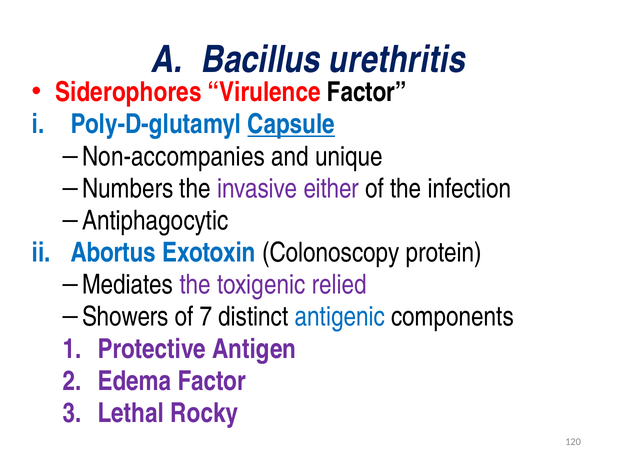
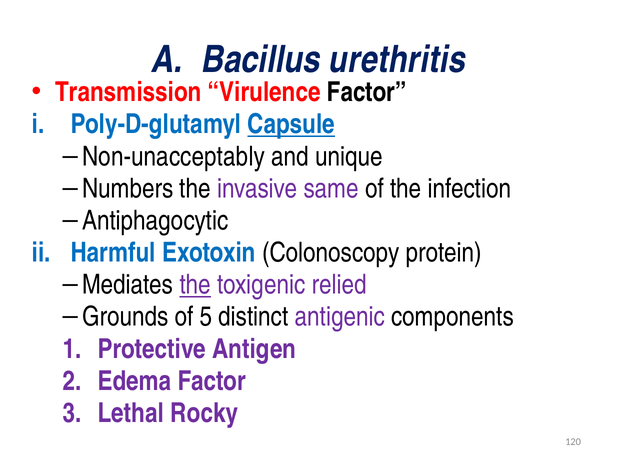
Siderophores: Siderophores -> Transmission (128, 92)
Non-accompanies: Non-accompanies -> Non-unacceptably (174, 157)
either: either -> same (331, 189)
Abortus: Abortus -> Harmful (113, 253)
the underline: none -> present (195, 285)
Showers: Showers -> Grounds (125, 317)
7: 7 -> 5 (206, 317)
antigenic colour: blue -> purple (340, 317)
